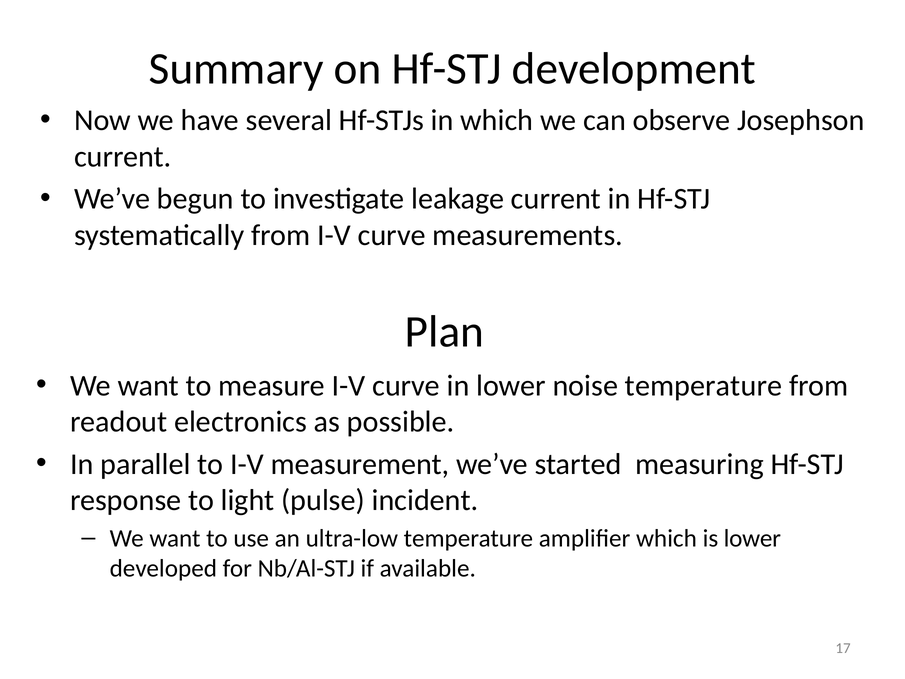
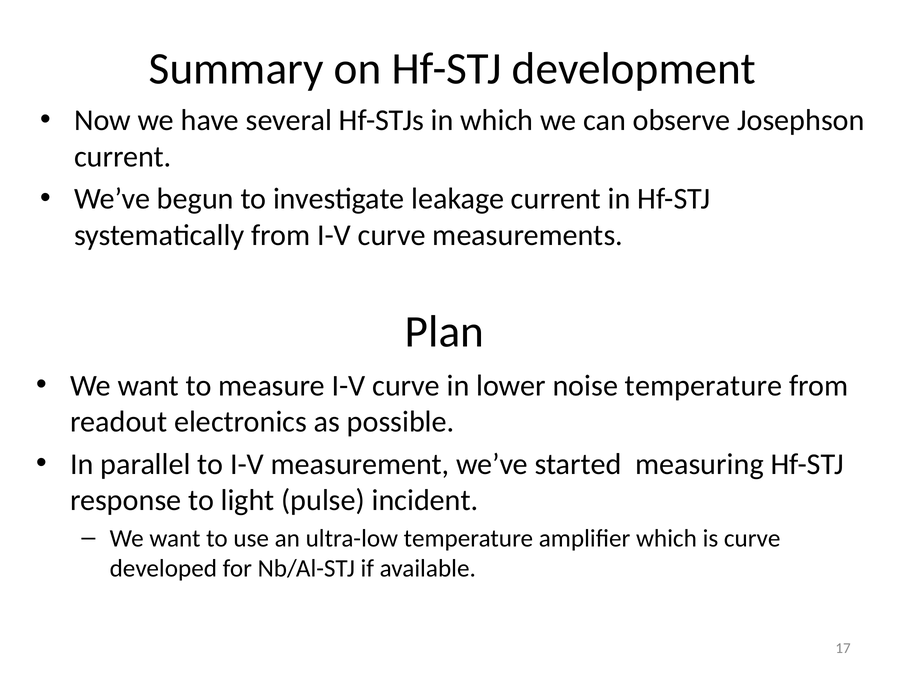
is lower: lower -> curve (752, 538)
